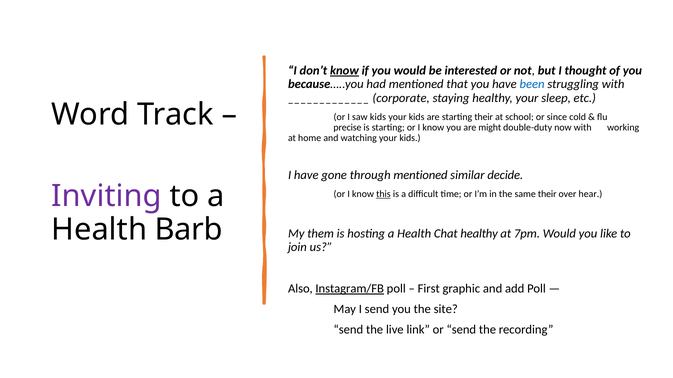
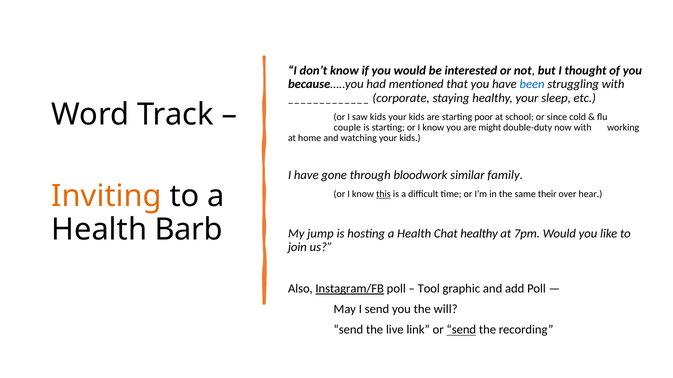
know underline: present -> none (344, 71)
starting their: their -> poor (484, 117)
precise: precise -> couple (347, 128)
through mentioned: mentioned -> bloodwork (420, 175)
decide: decide -> family (505, 175)
Inviting colour: purple -> orange (107, 196)
them: them -> jump (320, 234)
First: First -> Tool (429, 289)
site: site -> will (446, 310)
send underline: none -> present (461, 330)
